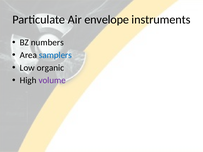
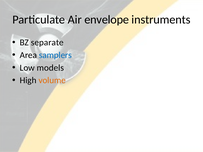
numbers: numbers -> separate (47, 43)
organic: organic -> models (50, 68)
volume colour: purple -> orange (52, 80)
